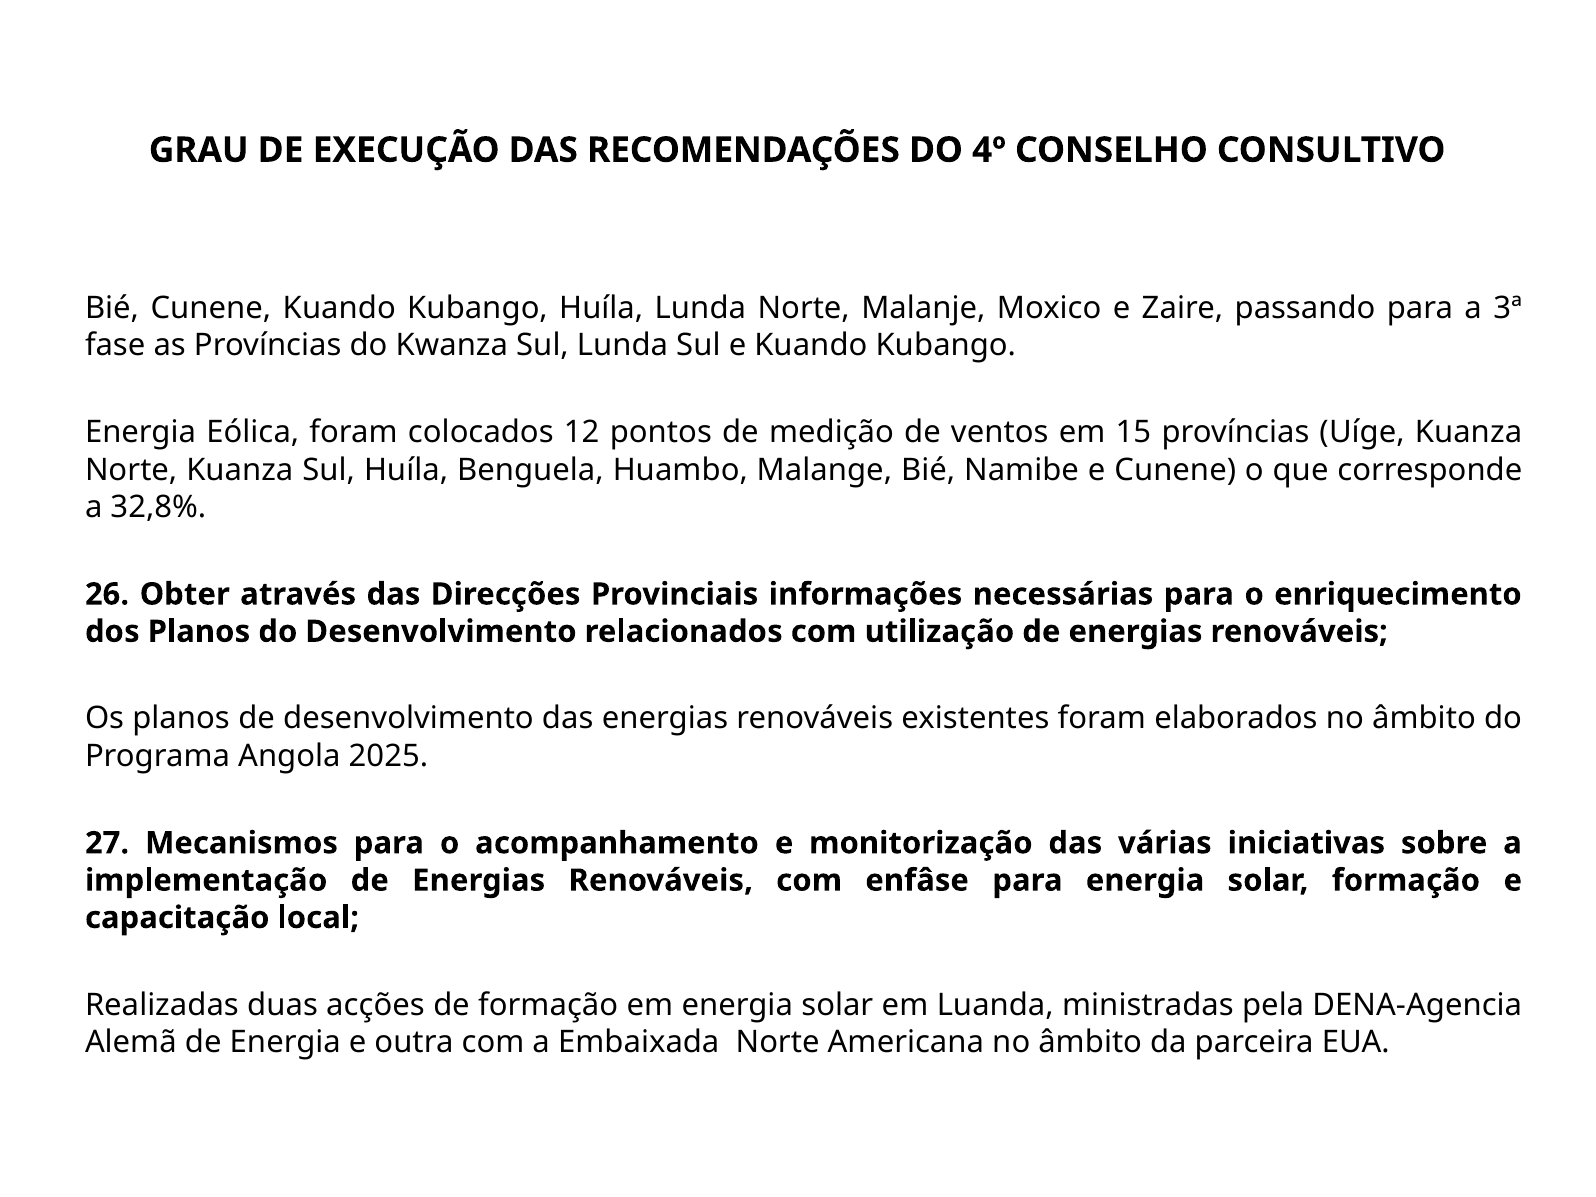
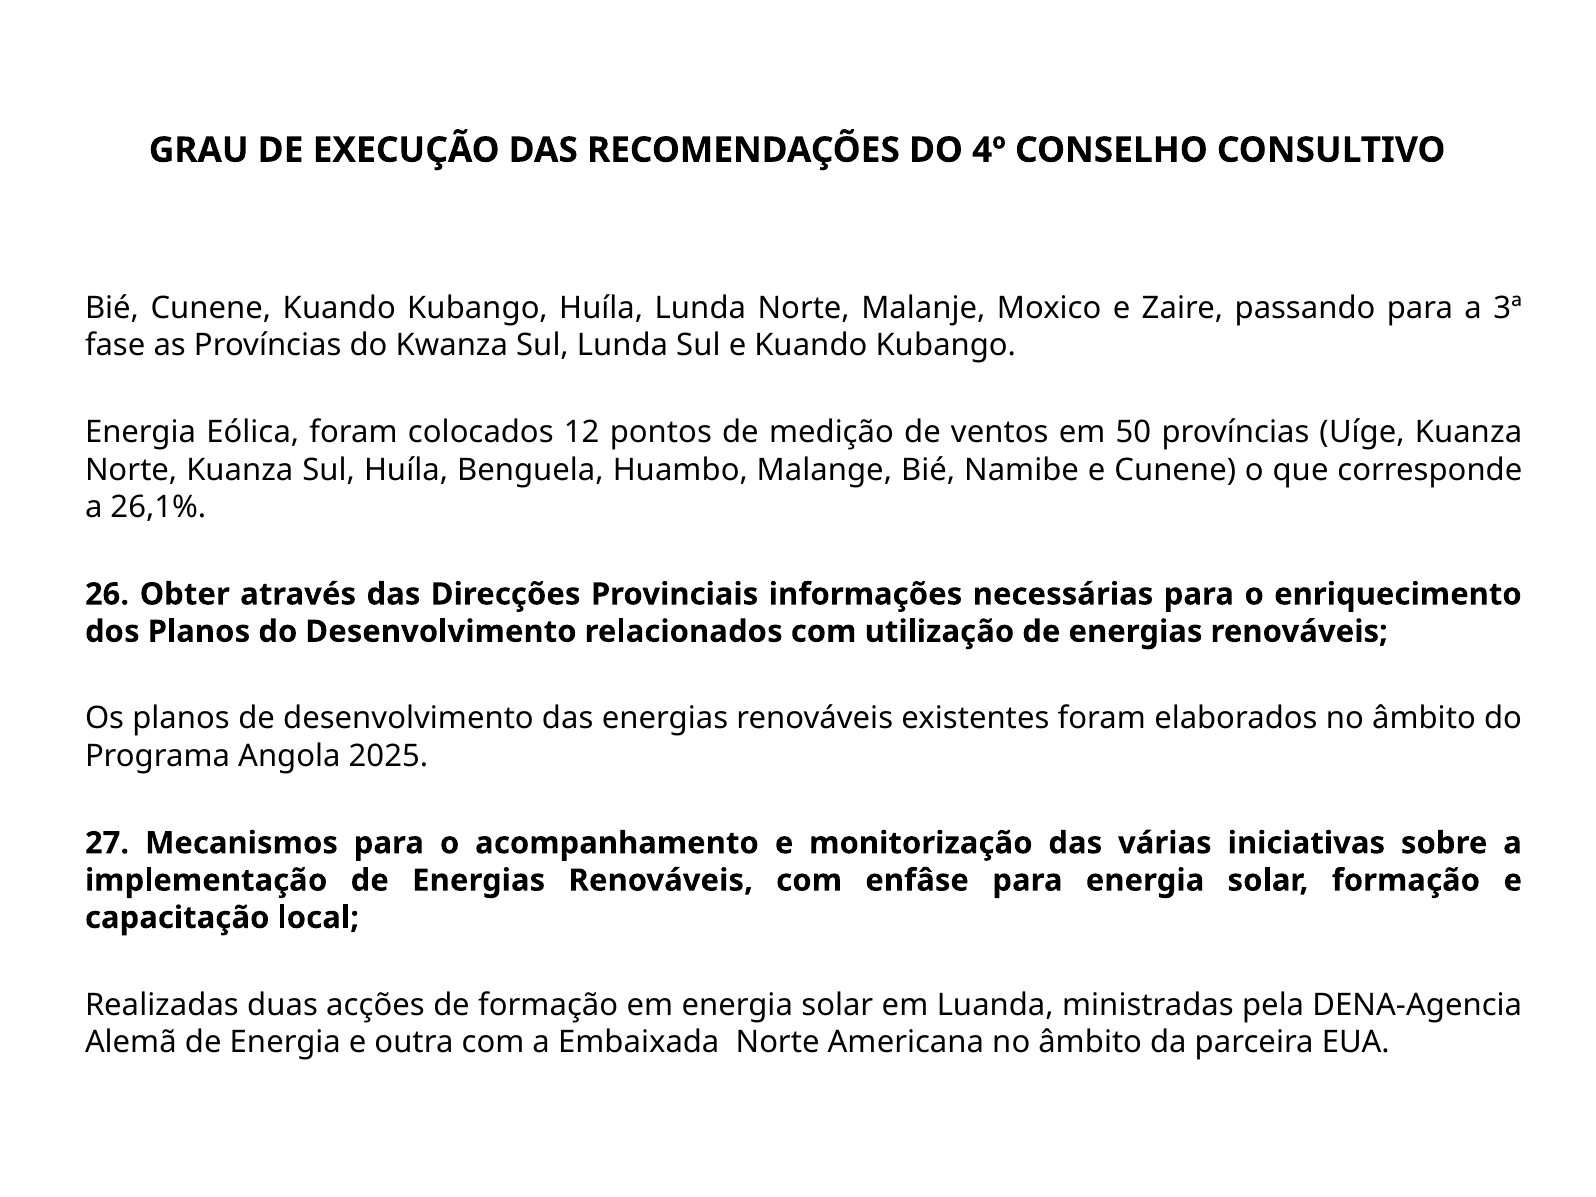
15: 15 -> 50 (1133, 433)
32,8%: 32,8% -> 26,1% (158, 507)
